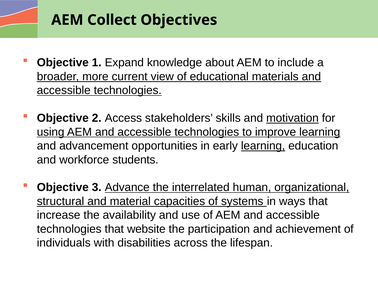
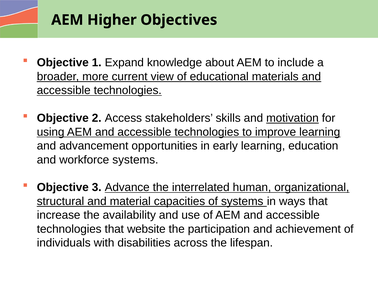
Collect: Collect -> Higher (112, 20)
learning underline: present -> none (263, 146)
workforce students: students -> systems (135, 159)
